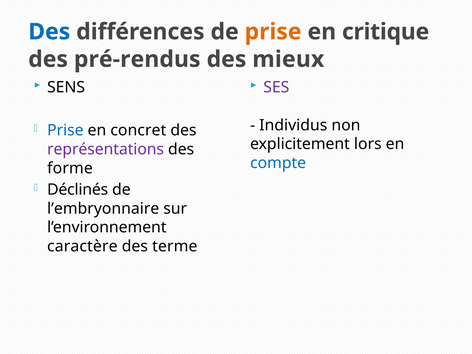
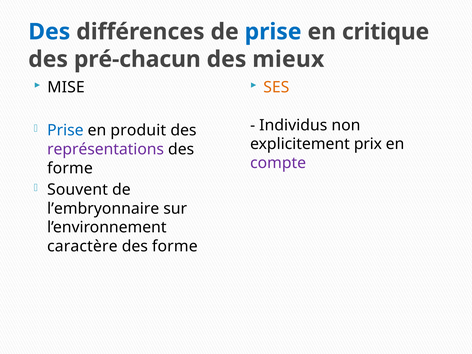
prise colour: orange -> blue (273, 32)
pré-rendus: pré-rendus -> pré-chacun (137, 59)
SENS: SENS -> MISE (66, 87)
SES colour: purple -> orange (276, 87)
concret: concret -> produit (138, 130)
lors: lors -> prix (368, 144)
compte colour: blue -> purple (278, 163)
Déclinés: Déclinés -> Souvent (78, 190)
terme: terme -> forme (175, 246)
